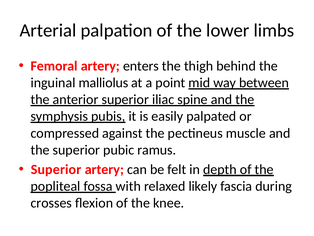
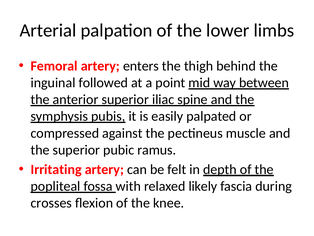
malliolus: malliolus -> followed (103, 83)
Superior: Superior -> Irritating (56, 169)
